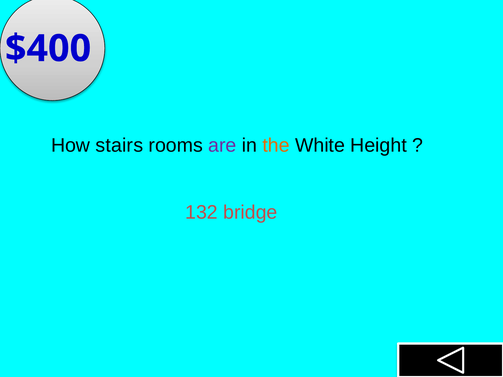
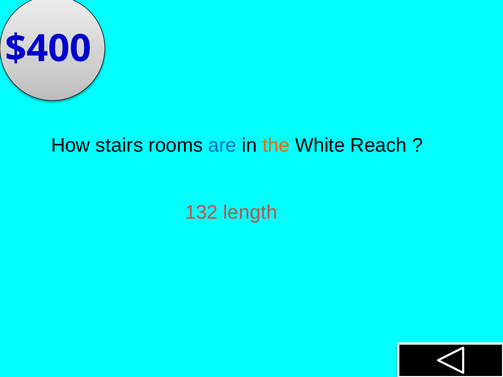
are colour: purple -> blue (222, 146)
Height: Height -> Reach (379, 146)
bridge: bridge -> length (250, 213)
